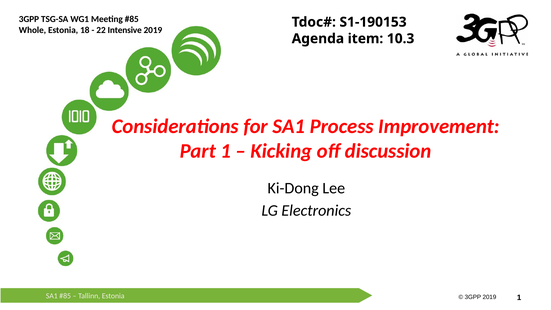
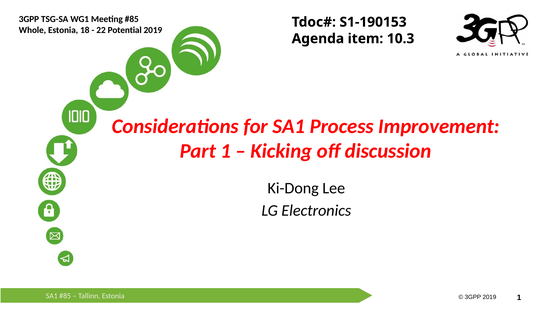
Intensive: Intensive -> Potential (125, 30)
